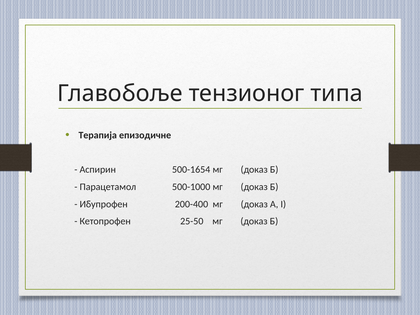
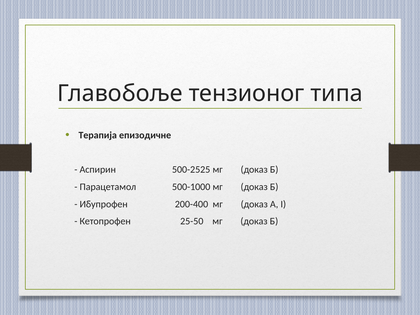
500-1654: 500-1654 -> 500-2525 (191, 170)
